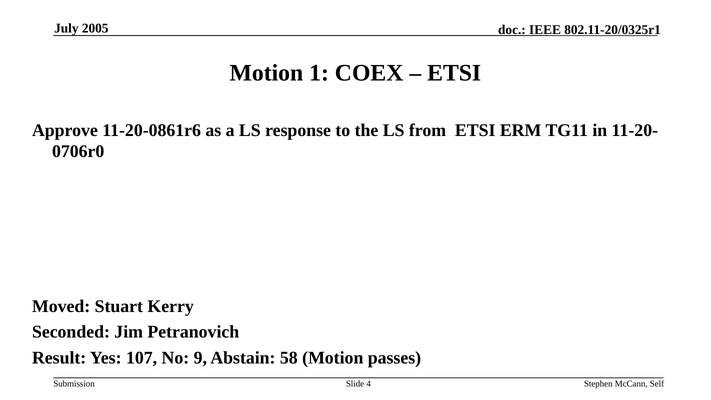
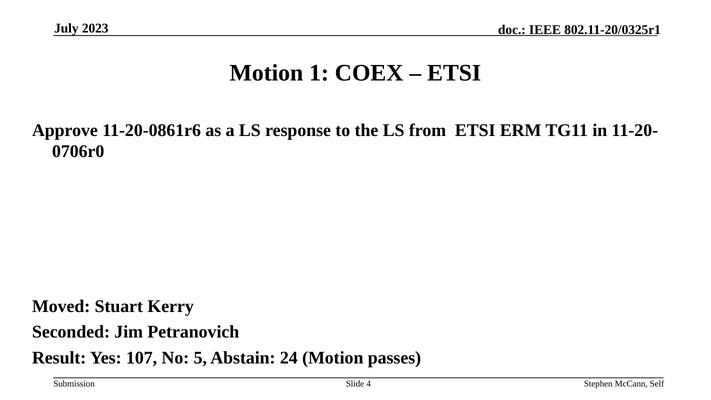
2005: 2005 -> 2023 (95, 28)
9: 9 -> 5 (200, 358)
58: 58 -> 24 (289, 358)
